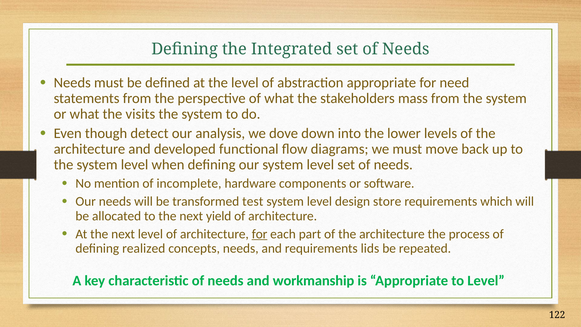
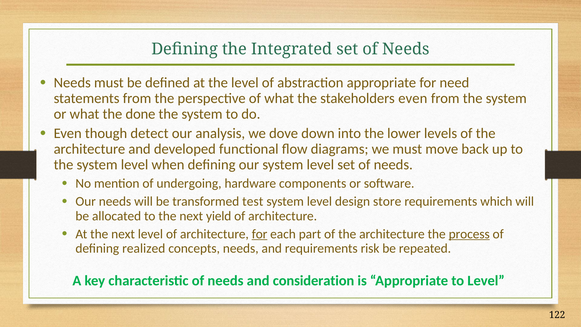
stakeholders mass: mass -> even (413, 98)
visits: visits -> done (140, 114)
incomplete: incomplete -> undergoing (189, 183)
process underline: none -> present (469, 234)
lids: lids -> risk (370, 248)
workmanship: workmanship -> consideration (314, 281)
